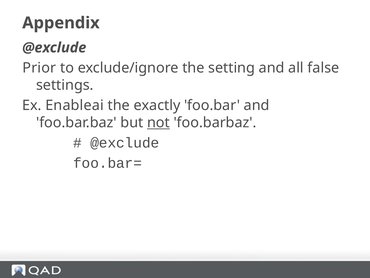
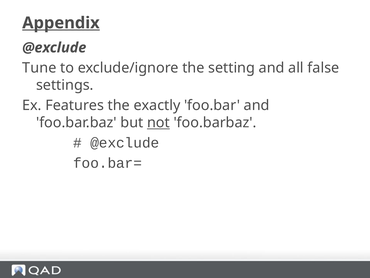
Appendix underline: none -> present (61, 23)
Prior: Prior -> Tune (39, 68)
Enableai: Enableai -> Features (75, 105)
